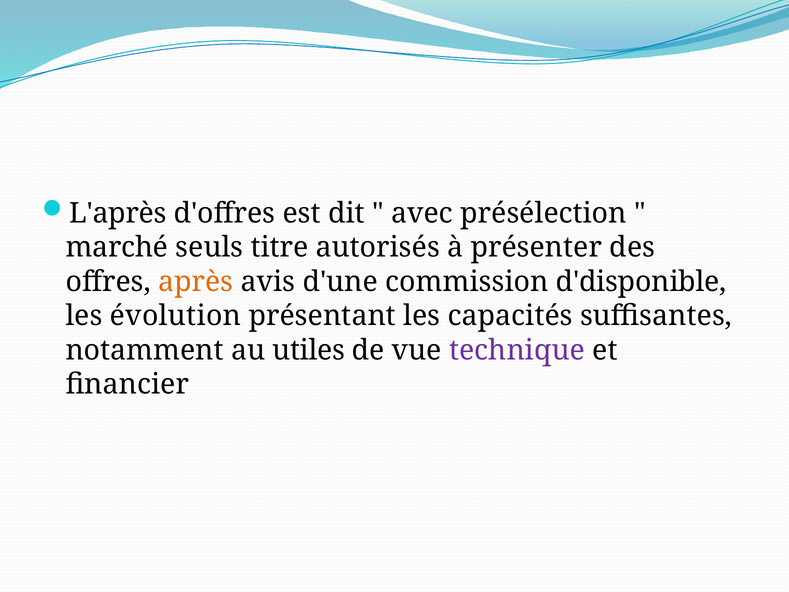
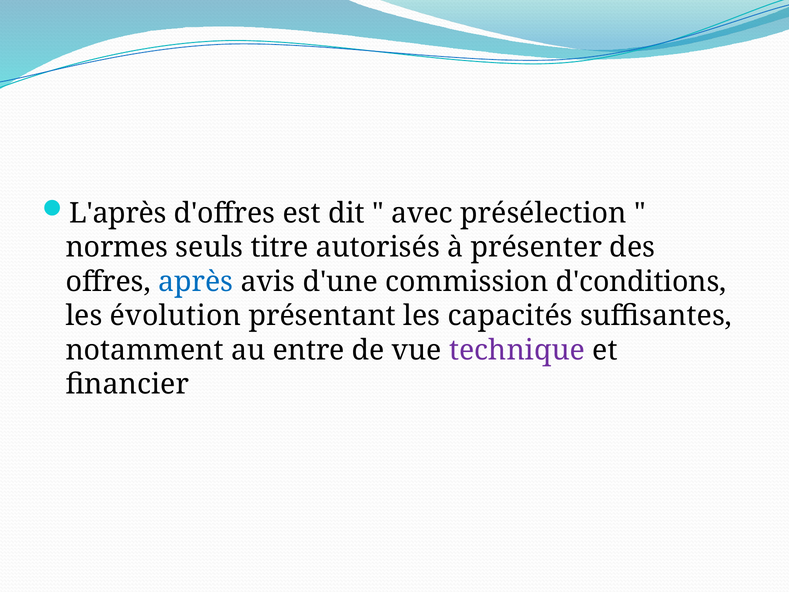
marché: marché -> normes (117, 247)
après colour: orange -> blue (196, 282)
d'disponible: d'disponible -> d'conditions (641, 282)
utiles: utiles -> entre (309, 350)
